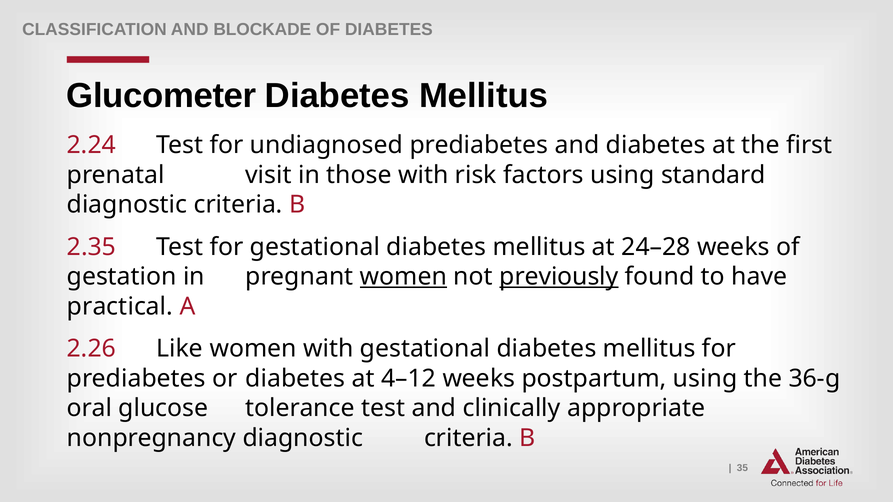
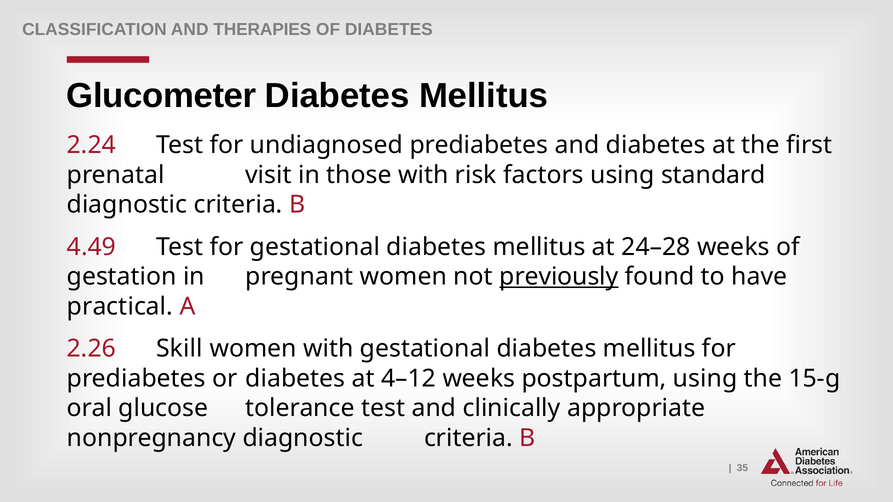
BLOCKADE: BLOCKADE -> THERAPIES (262, 29)
2.35: 2.35 -> 4.49 (91, 247)
women underline: present -> none (403, 277)
Like: Like -> Skill (180, 349)
36-g: 36-g -> 15-g (814, 379)
